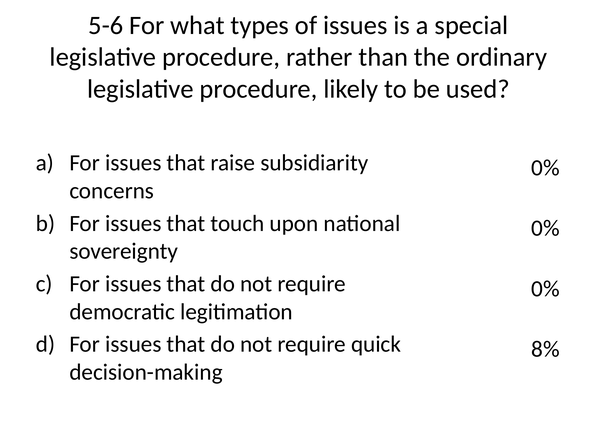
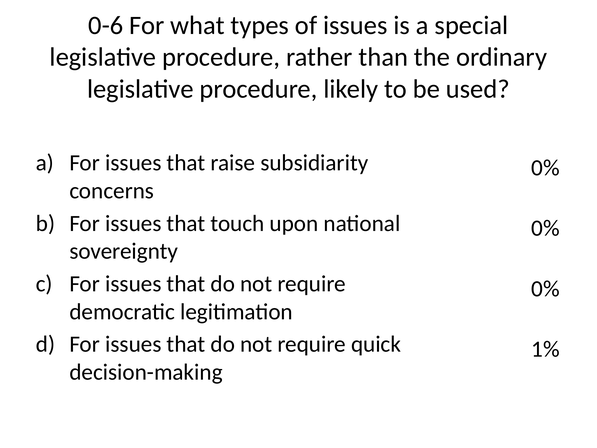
5-6: 5-6 -> 0-6 (106, 25)
8%: 8% -> 1% (545, 349)
